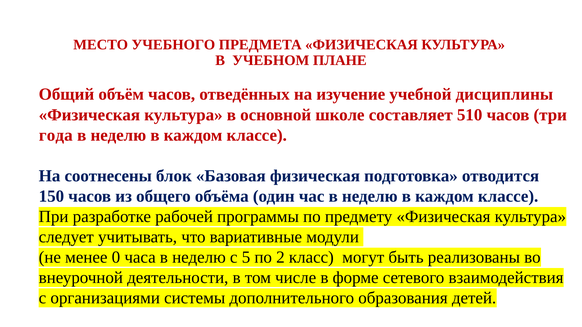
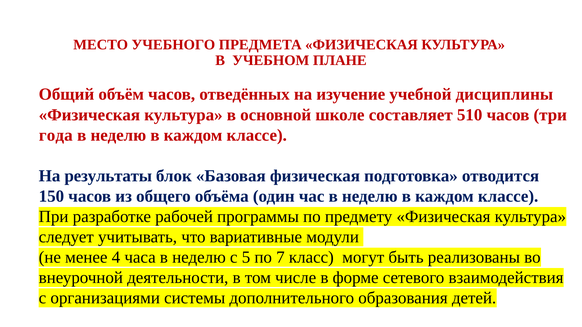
соотнесены: соотнесены -> результаты (108, 176)
0: 0 -> 4 (116, 258)
2: 2 -> 7 (280, 258)
